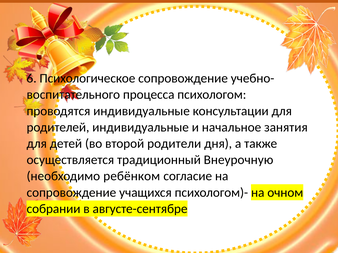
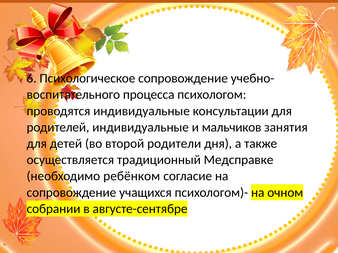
начальное: начальное -> мальчиков (232, 128)
Внеурочную: Внеурочную -> Медсправке (239, 160)
